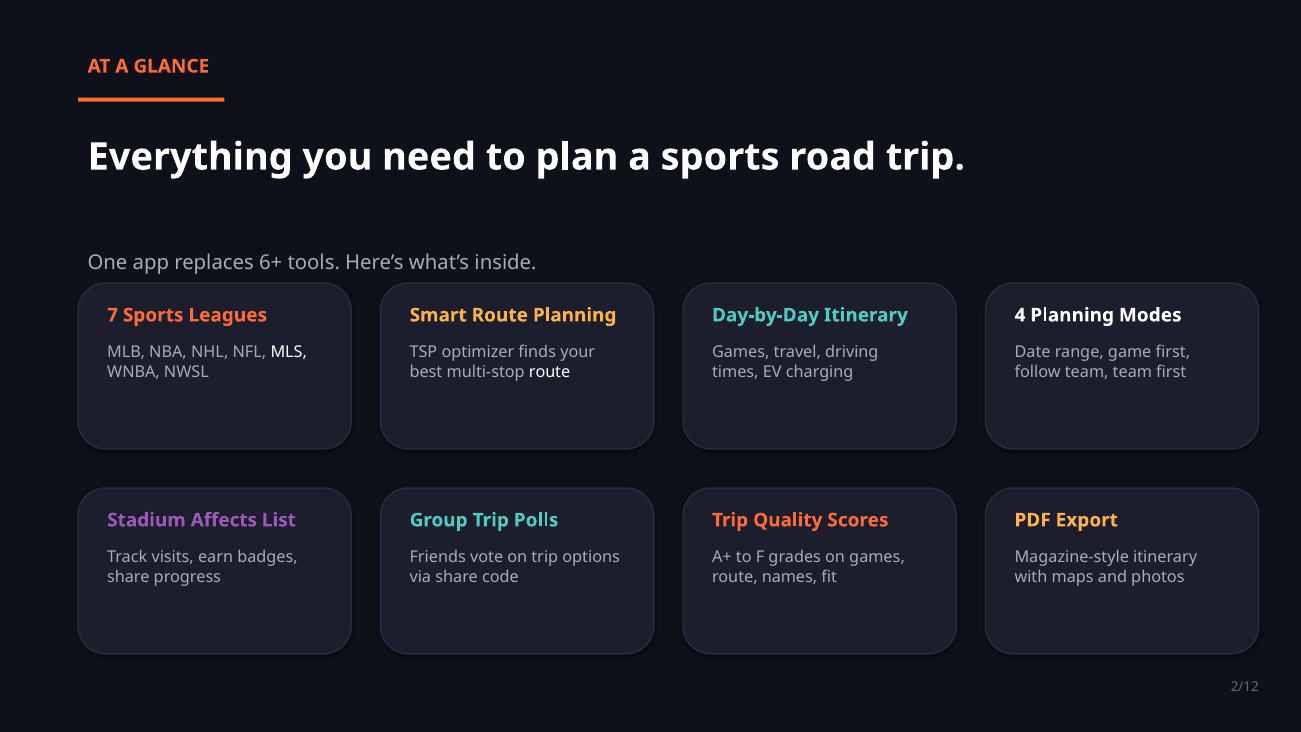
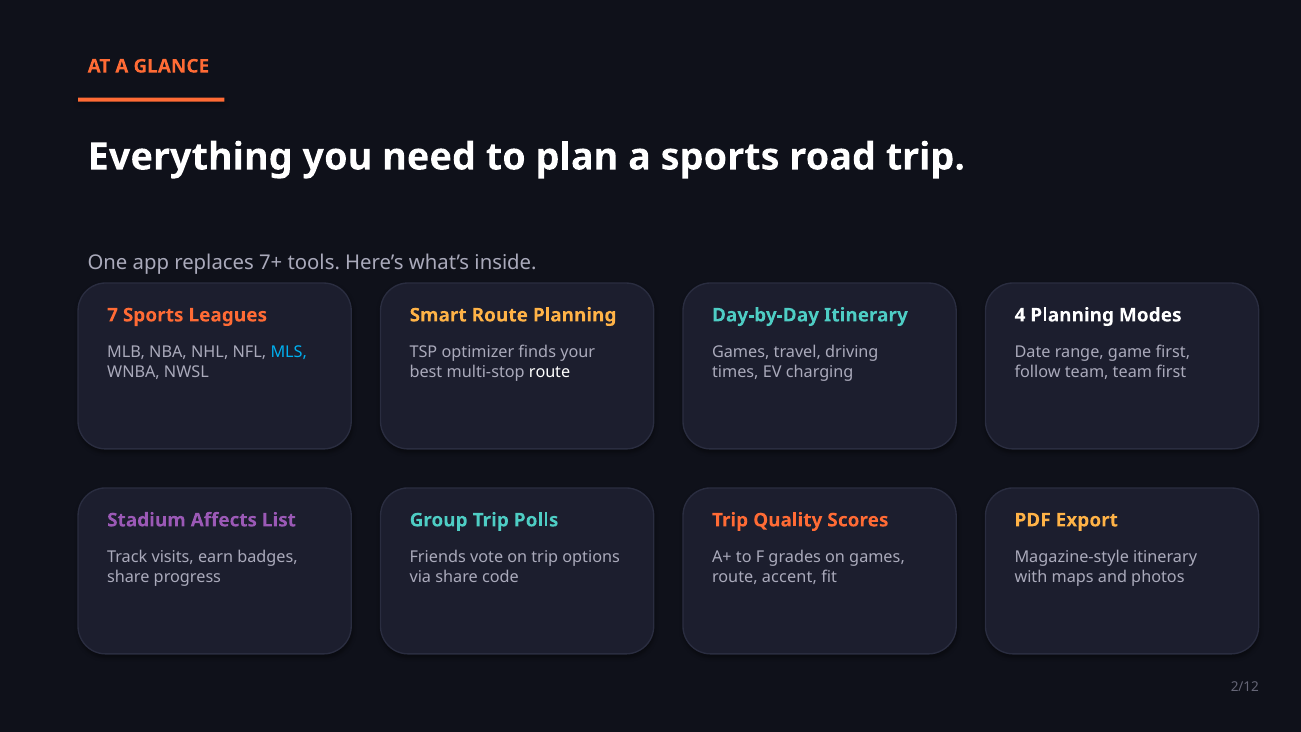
6+: 6+ -> 7+ (271, 262)
MLS colour: white -> light blue (289, 352)
names: names -> accent (789, 577)
